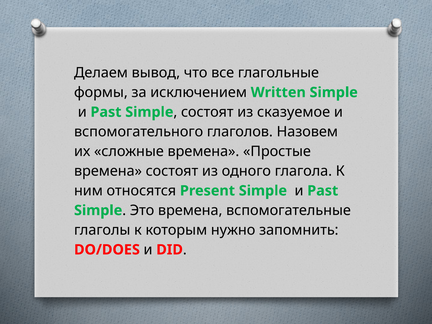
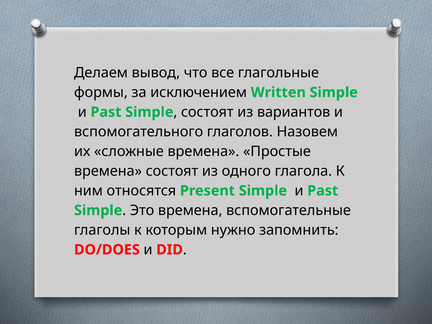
сказуемое: сказуемое -> вариантов (294, 112)
